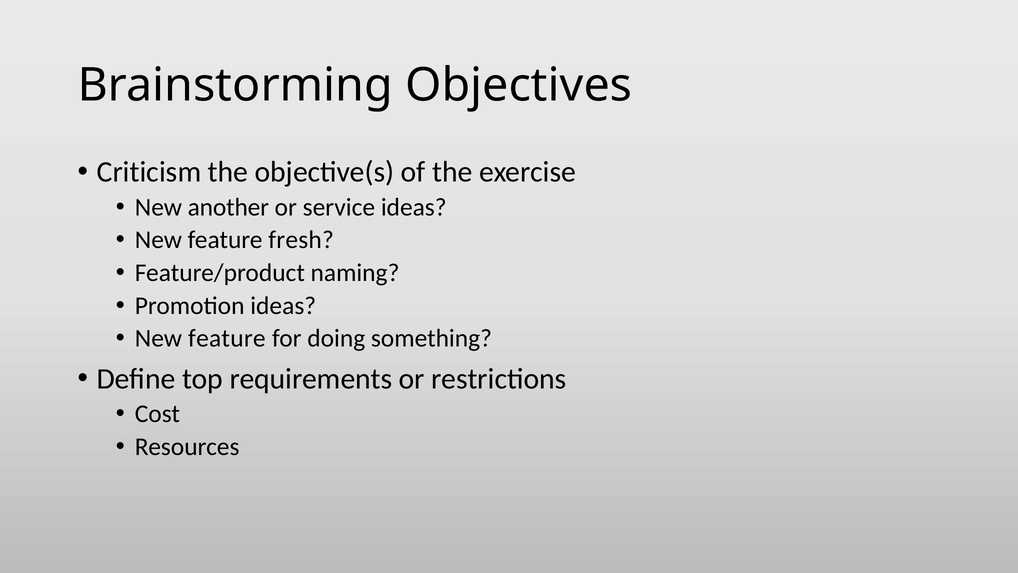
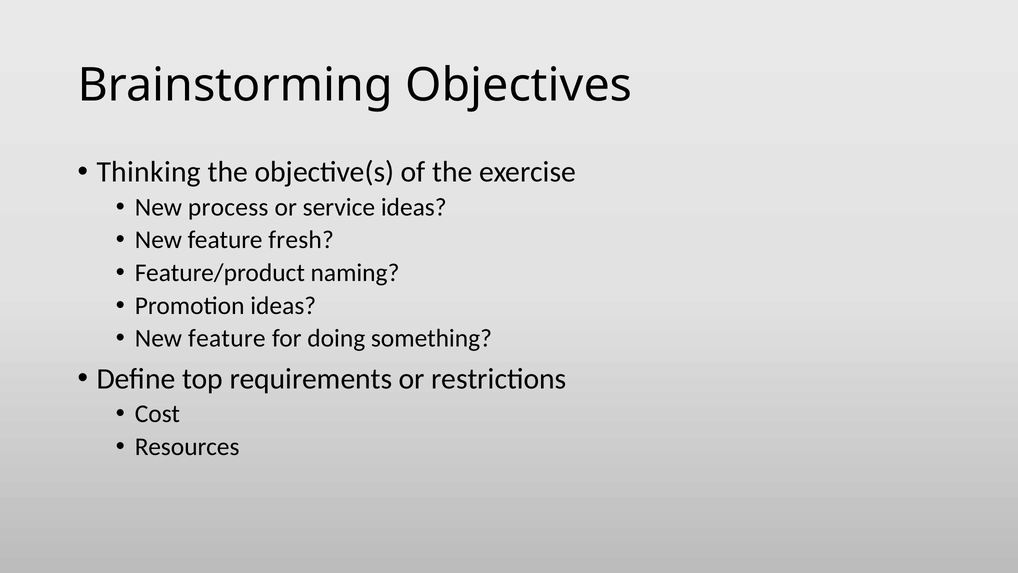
Criticism: Criticism -> Thinking (149, 172)
another: another -> process (228, 207)
